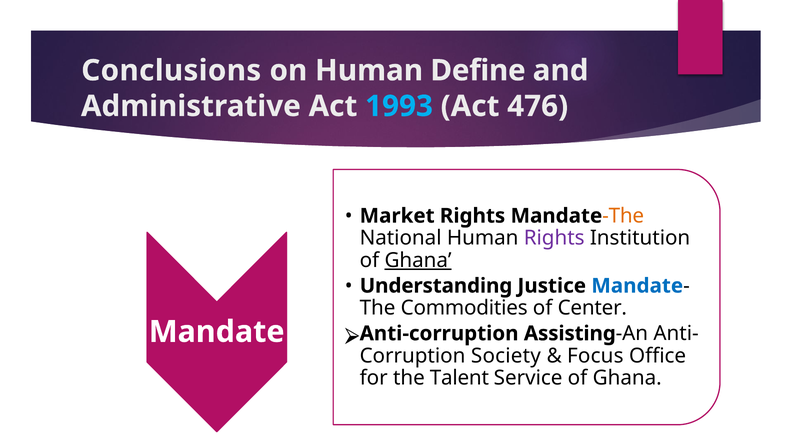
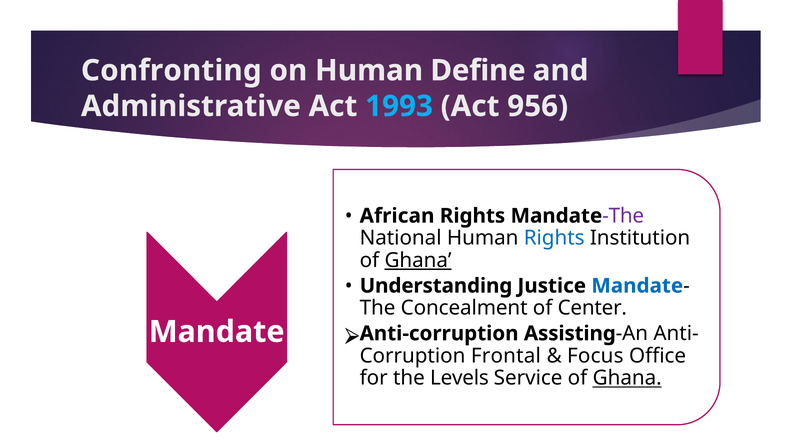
Conclusions: Conclusions -> Confronting (171, 70)
476: 476 -> 956 (538, 106)
Market: Market -> African (397, 216)
The colour: orange -> purple (623, 216)
Rights colour: purple -> blue (554, 238)
Commodities: Commodities -> Concealment (464, 308)
Society: Society -> Frontal (506, 355)
Talent: Talent -> Levels (459, 378)
Ghana underline: none -> present (627, 378)
